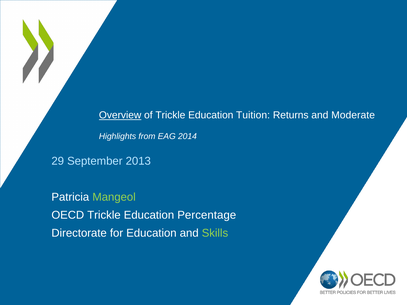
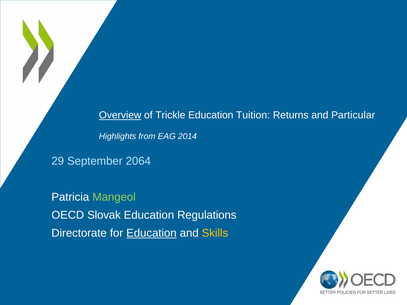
Moderate: Moderate -> Particular (353, 115)
2013: 2013 -> 2064 (138, 161)
OECD Trickle: Trickle -> Slovak (104, 215)
Percentage: Percentage -> Regulations (207, 215)
Education underline: none -> present (151, 233)
Skills colour: light green -> yellow (215, 233)
